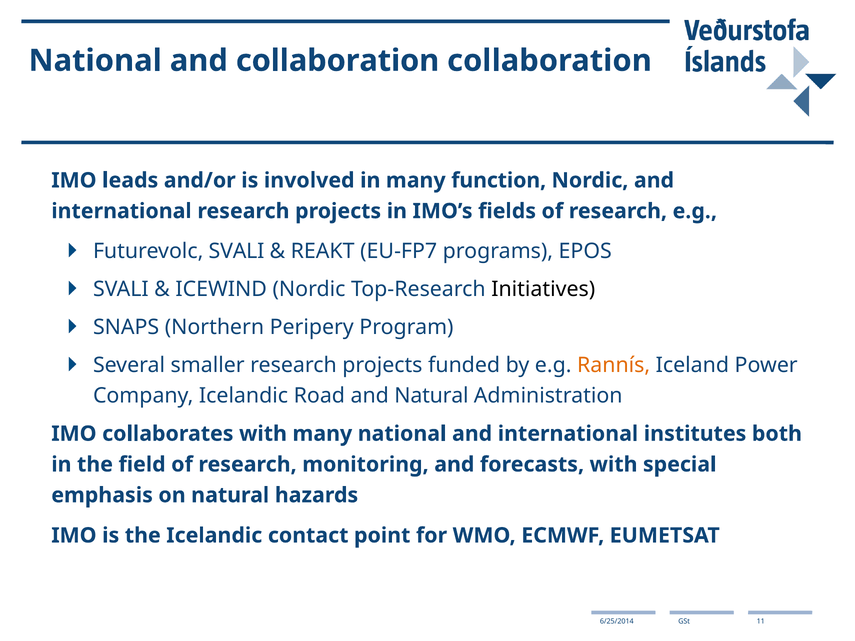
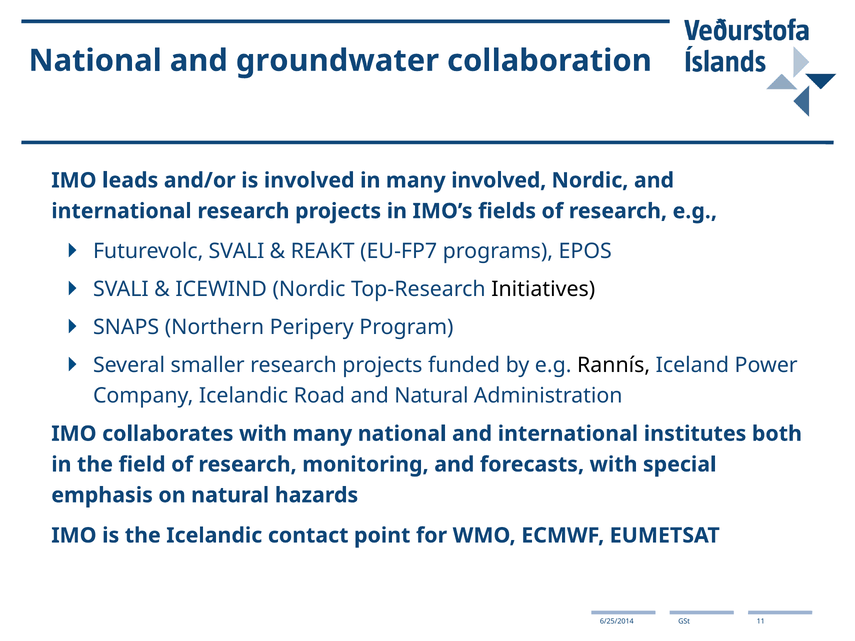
and collaboration: collaboration -> groundwater (337, 61)
many function: function -> involved (499, 180)
Rannís colour: orange -> black (614, 365)
